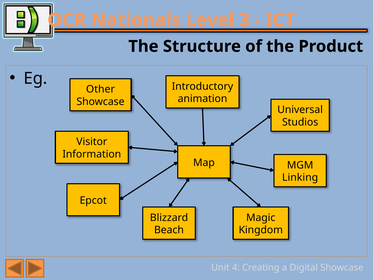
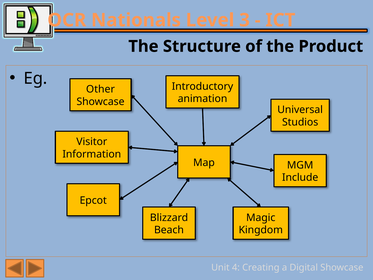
Linking: Linking -> Include (300, 177)
